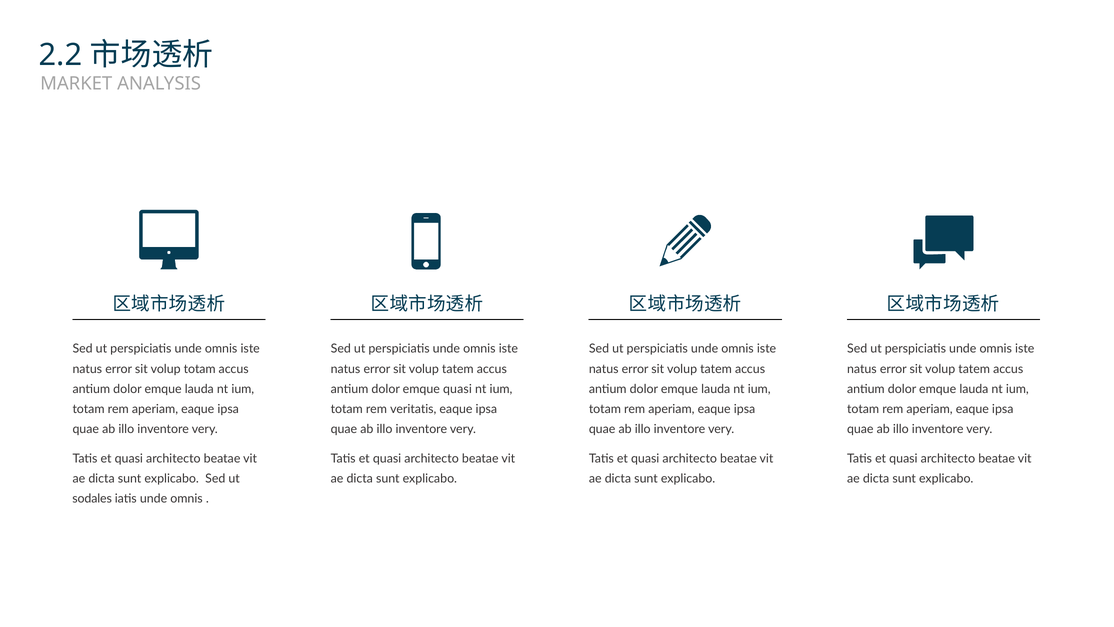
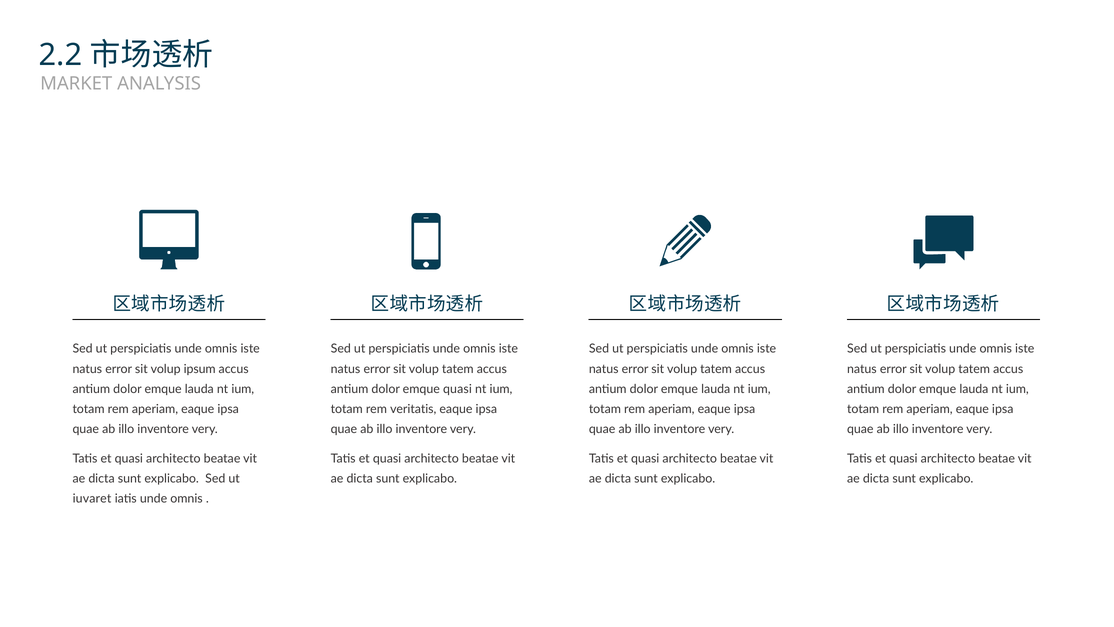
volup totam: totam -> ipsum (200, 369)
sodales: sodales -> iuvaret (92, 499)
